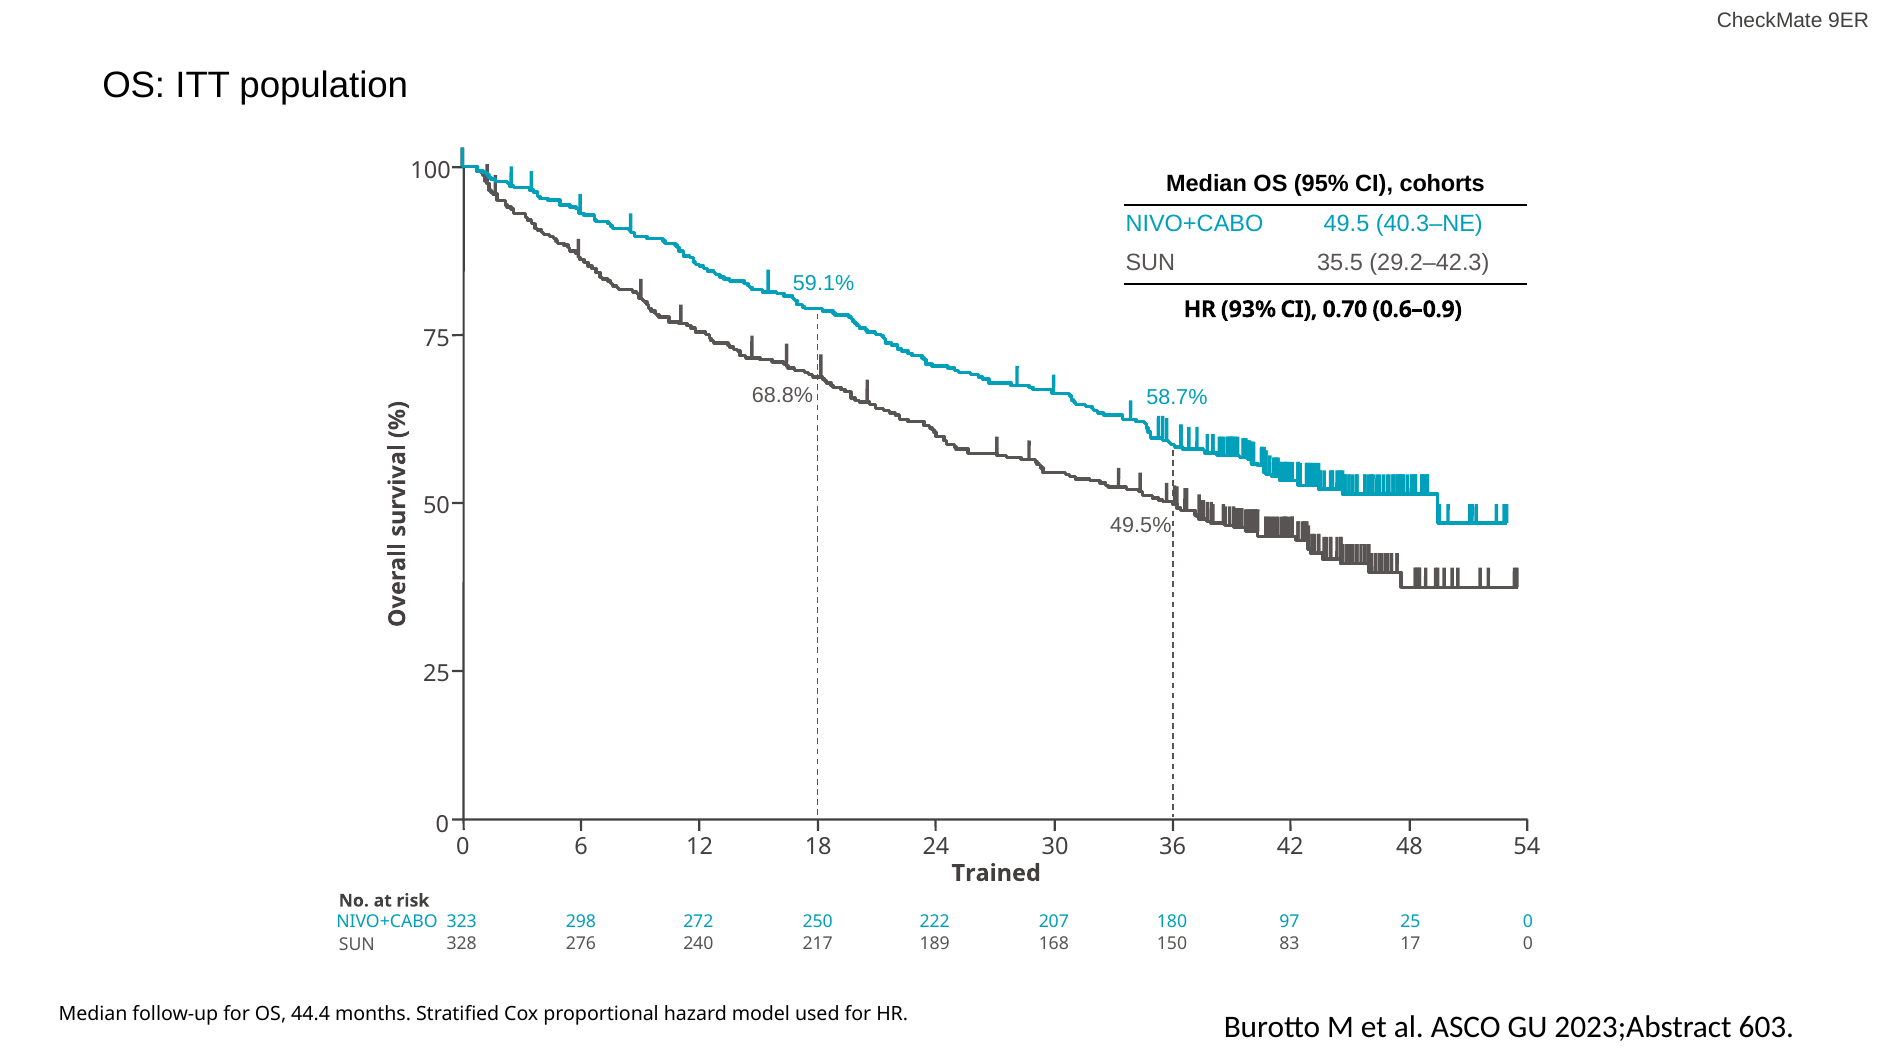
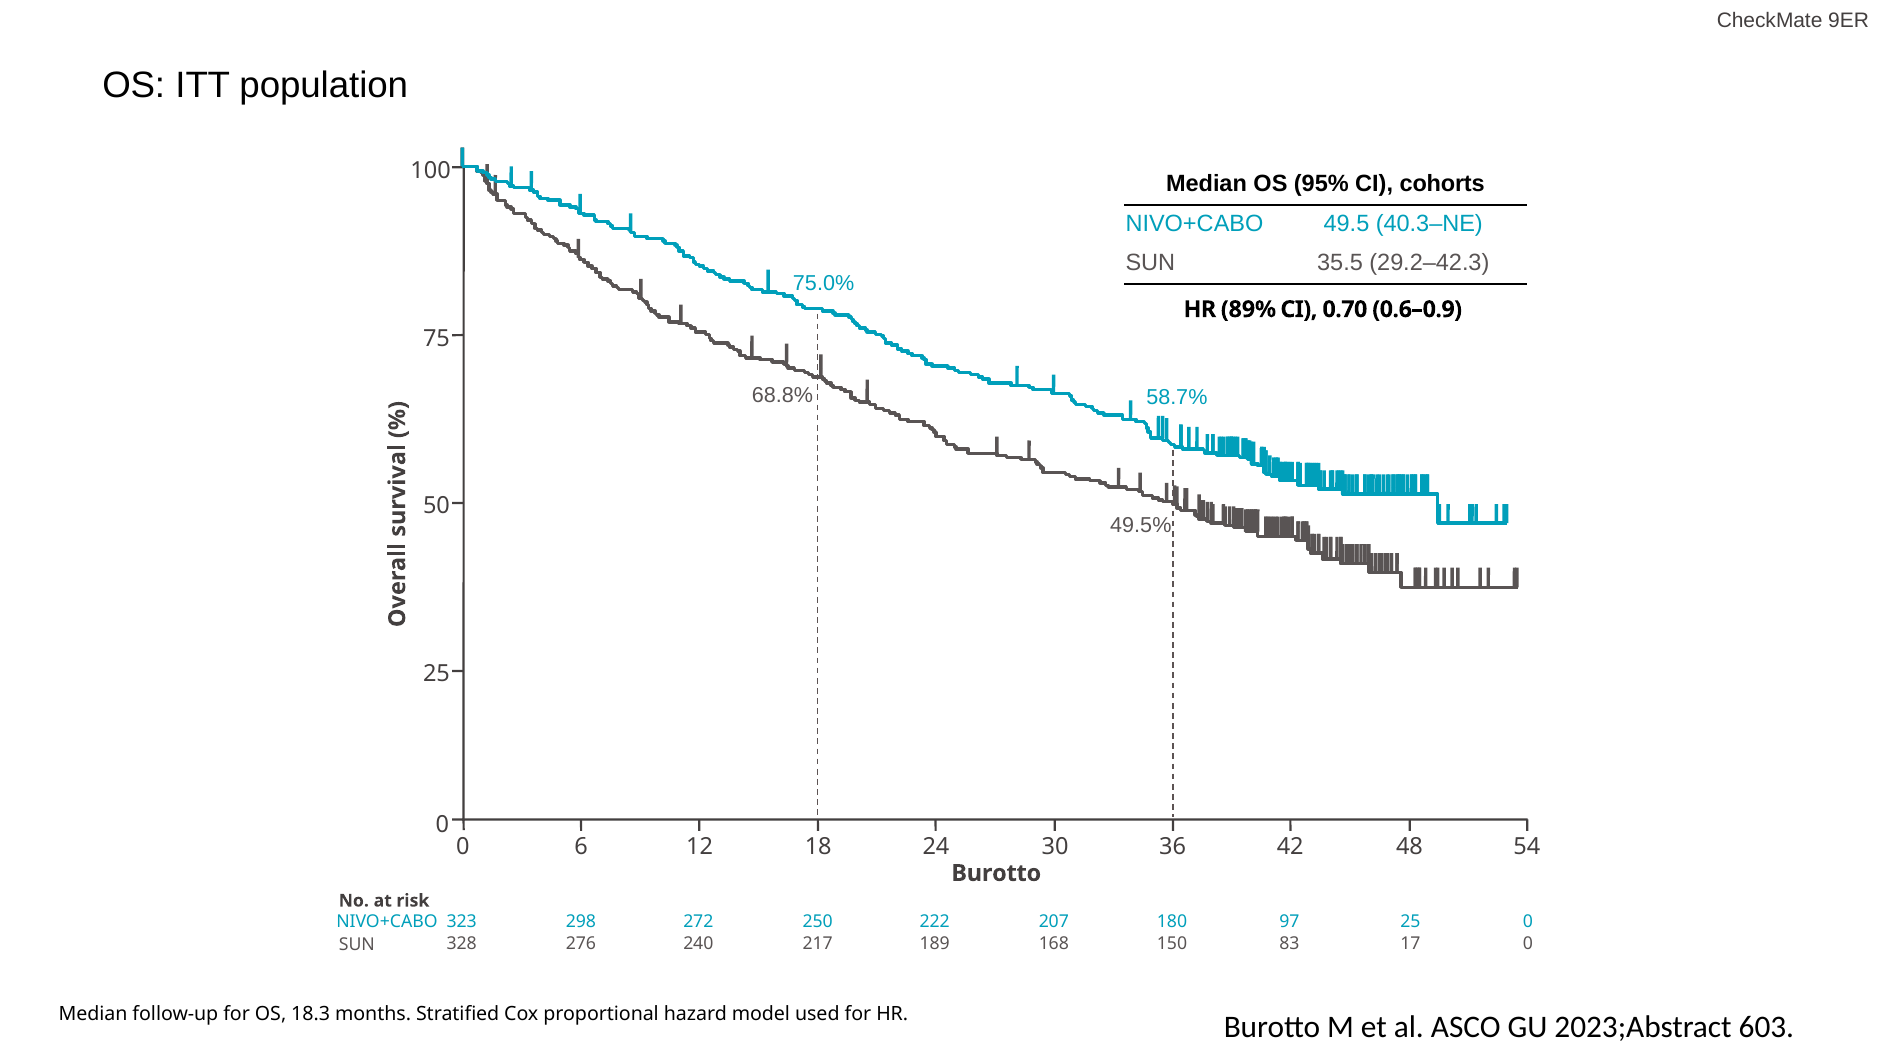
59.1%: 59.1% -> 75.0% (824, 283)
93%: 93% -> 89% (1248, 309)
Trained: Trained -> Burotto (996, 873)
44.4: 44.4 -> 18.3 (311, 1015)
